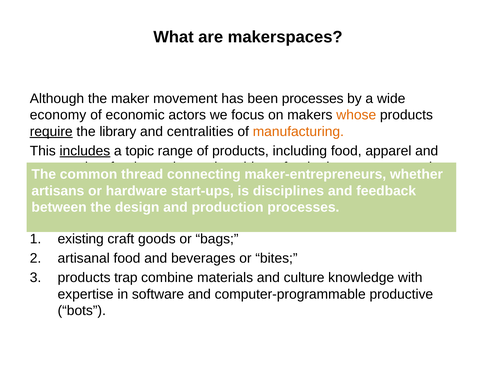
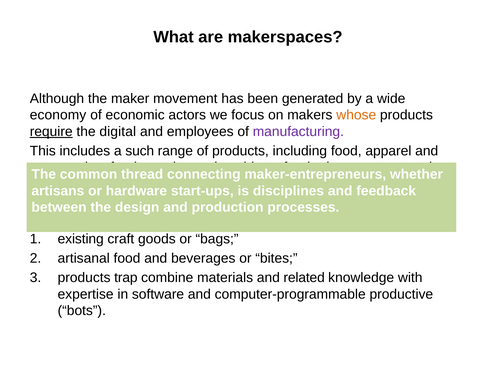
been processes: processes -> generated (313, 99)
library: library -> digital (118, 132)
centralities: centralities -> employees (200, 132)
manufacturing colour: orange -> purple (298, 132)
includes underline: present -> none (85, 151)
topic: topic -> such (140, 151)
culture: culture -> related (304, 278)
